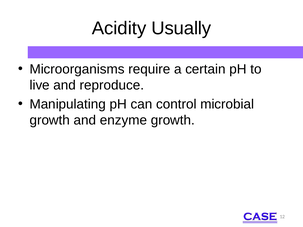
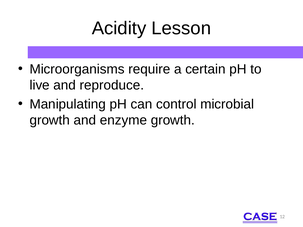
Usually: Usually -> Lesson (181, 28)
